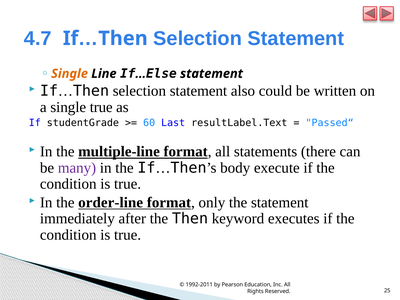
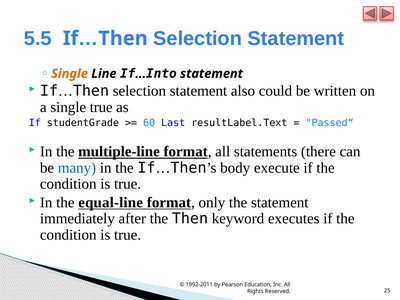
4.7: 4.7 -> 5.5 (38, 38)
Else: Else -> Into (161, 74)
many colour: purple -> blue (77, 168)
order-line: order-line -> equal-line (111, 202)
